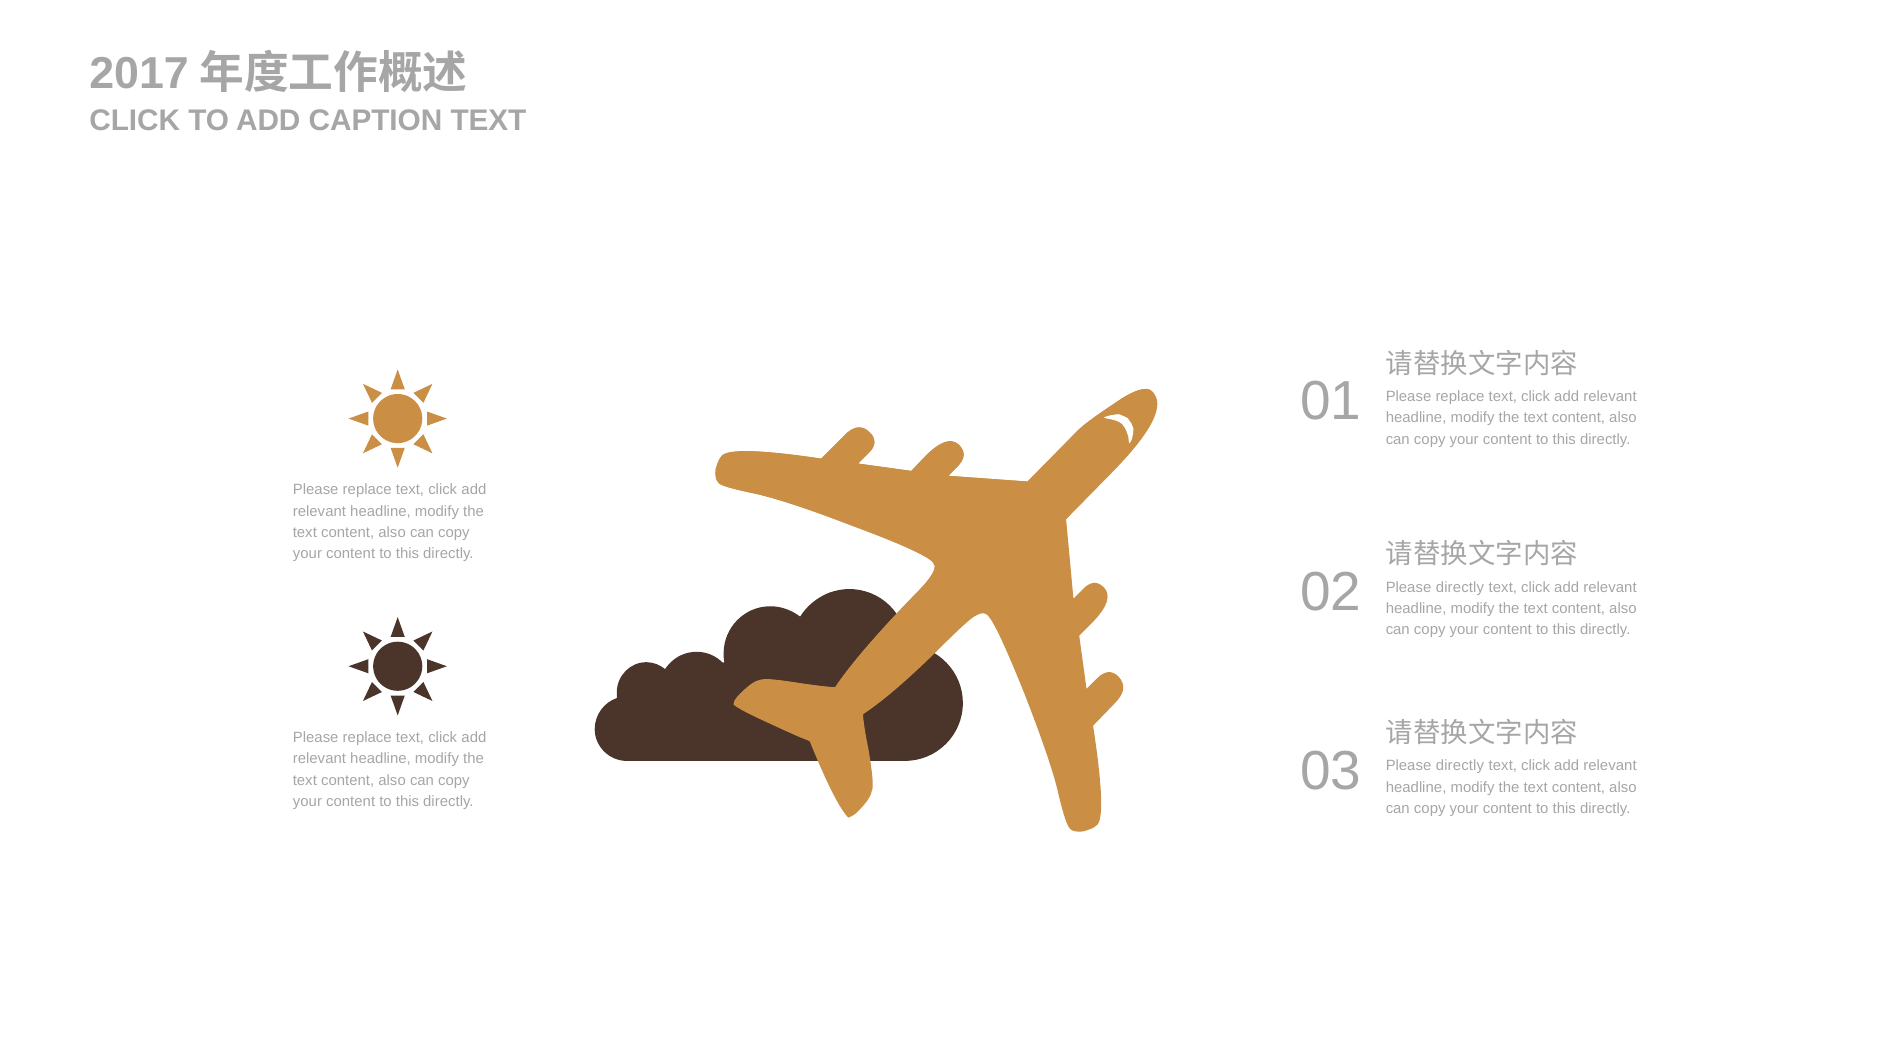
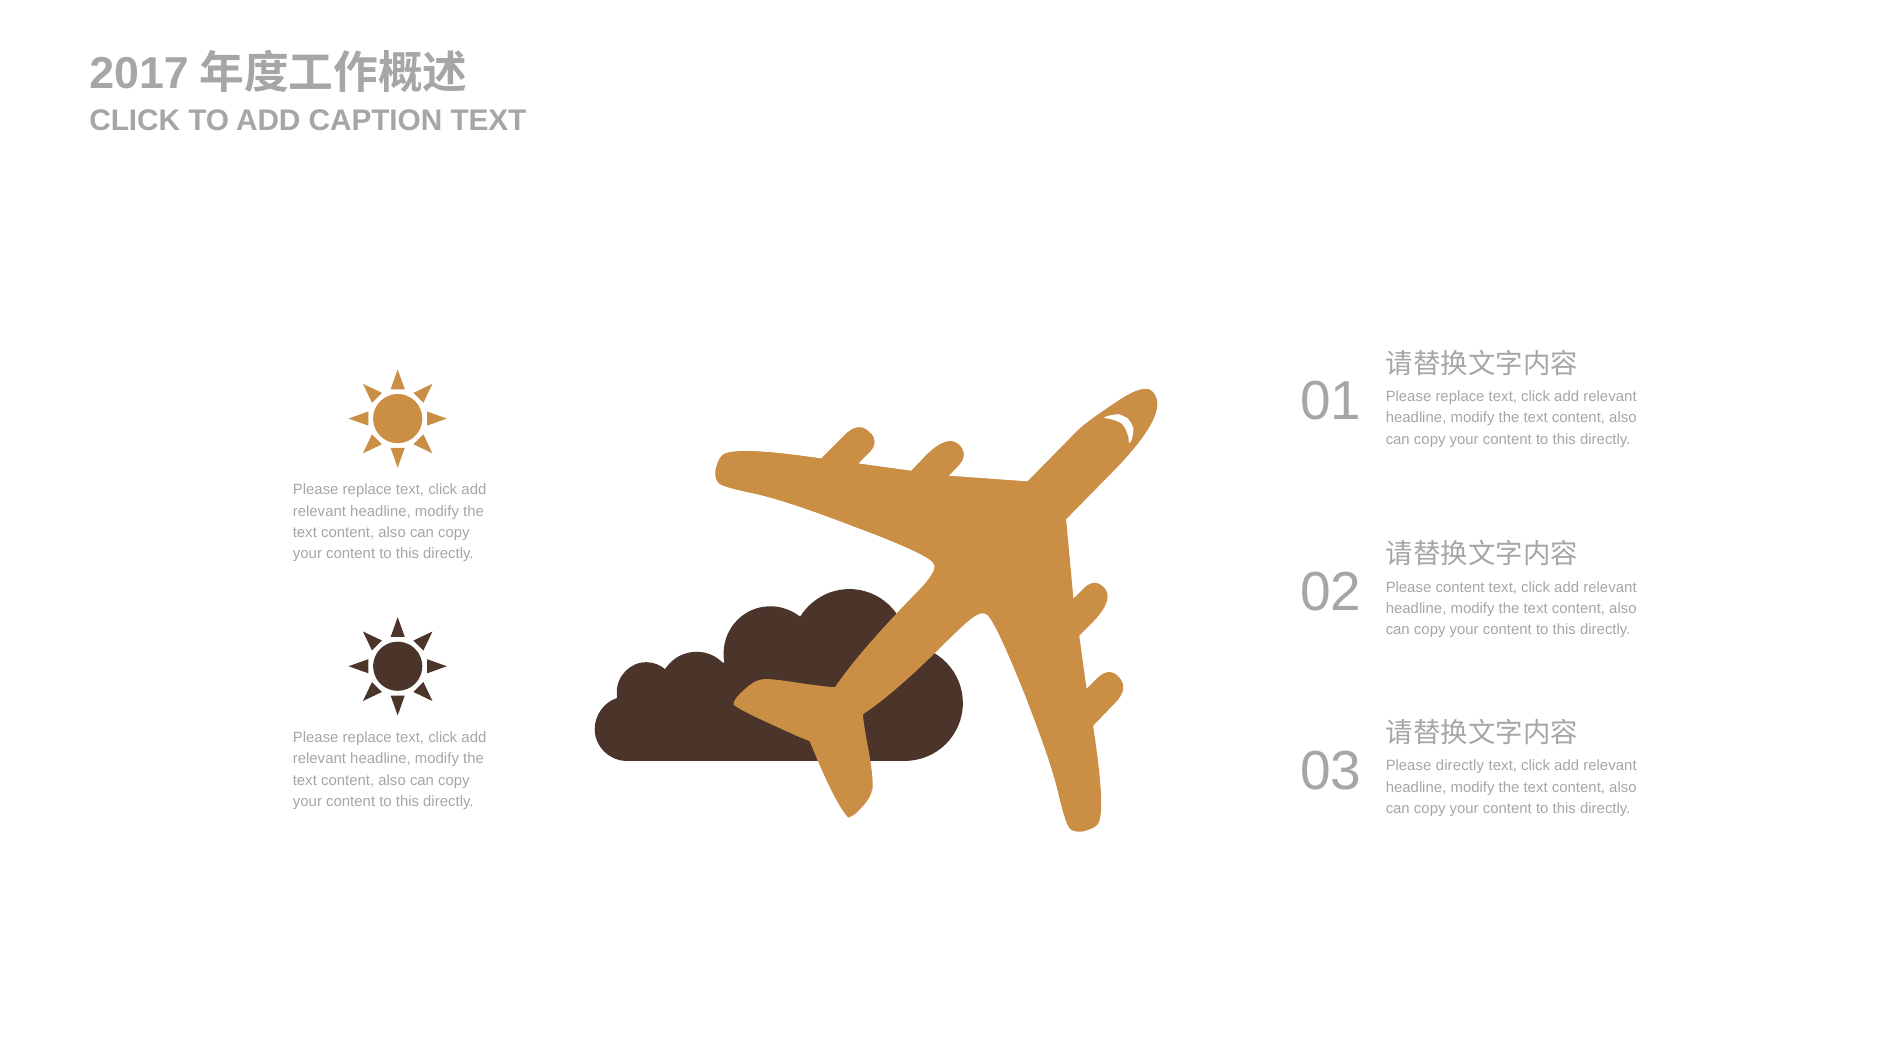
02 Please directly: directly -> content (1460, 587)
